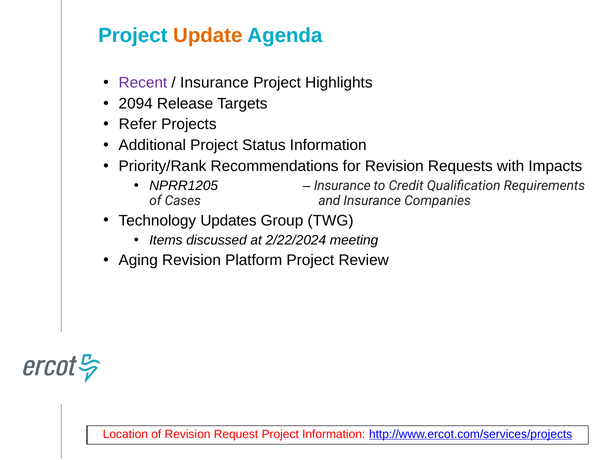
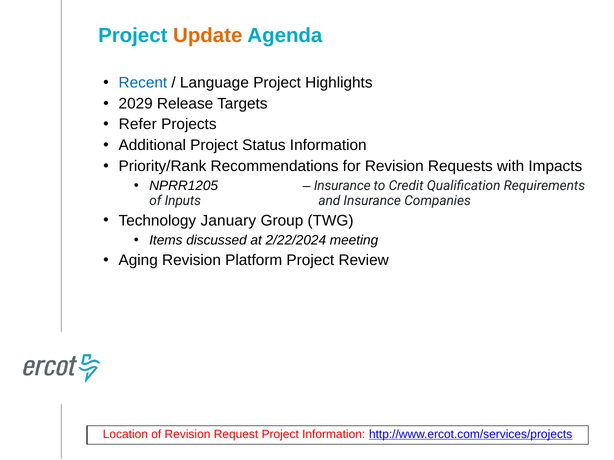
Recent colour: purple -> blue (143, 83)
Insurance: Insurance -> Language (214, 83)
2094: 2094 -> 2029 (136, 104)
Cases: Cases -> Inputs (183, 201)
Updates: Updates -> January (228, 221)
